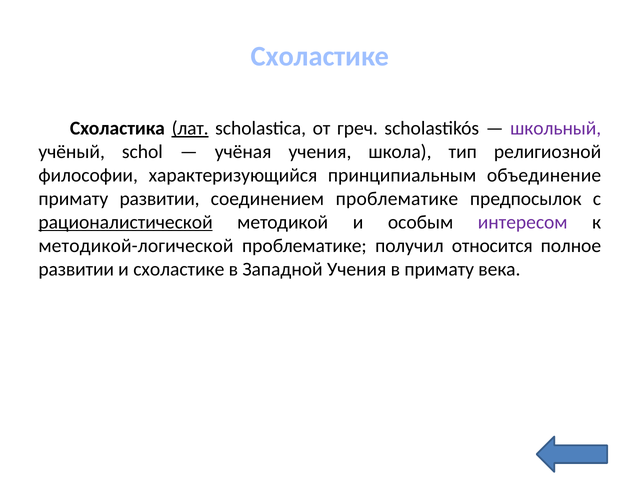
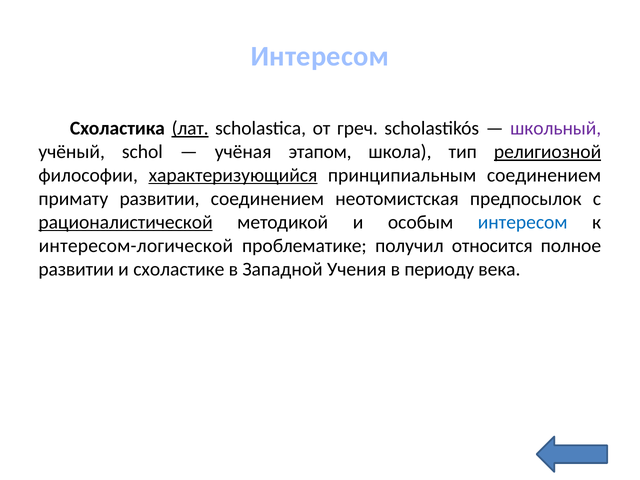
Схоластике: Схоластике -> Интересом (320, 57)
учёная учения: учения -> этапом (320, 152)
религиозной underline: none -> present (548, 152)
характеризующийся underline: none -> present (233, 175)
принципиальным объединение: объединение -> соединением (544, 175)
соединением проблематике: проблематике -> неотомистская (397, 199)
интересом colour: purple -> blue (523, 222)
методикой-логической: методикой-логической -> интересом-логической (136, 246)
в примату: примату -> периоду (439, 269)
